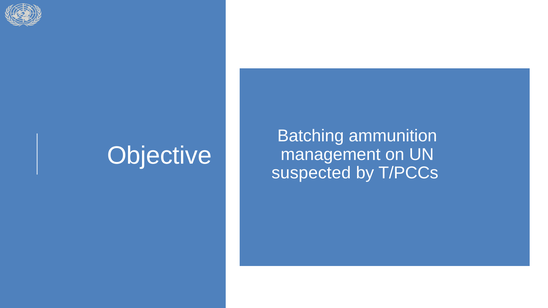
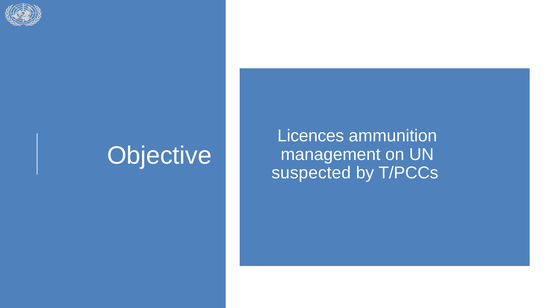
Batching: Batching -> Licences (311, 136)
